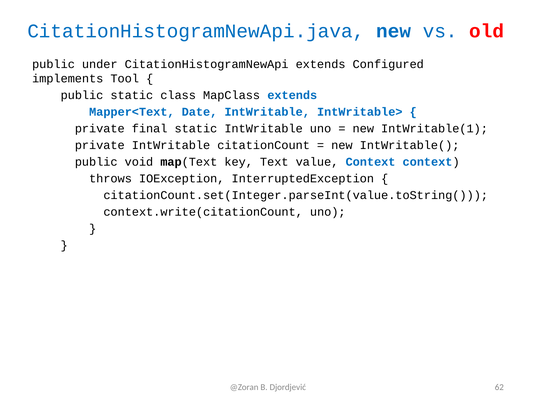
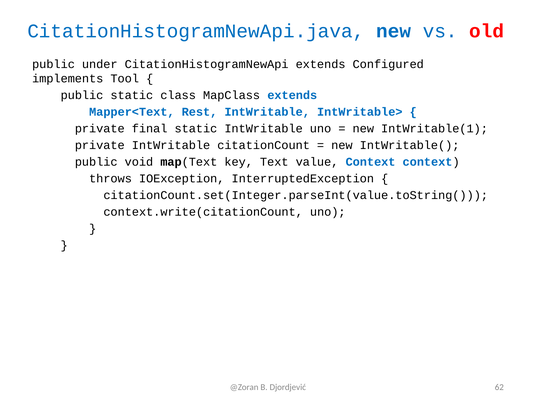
Date: Date -> Rest (200, 112)
